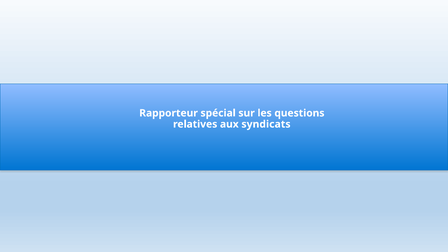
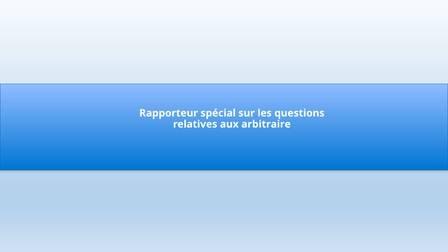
syndicats: syndicats -> arbitraire (266, 124)
